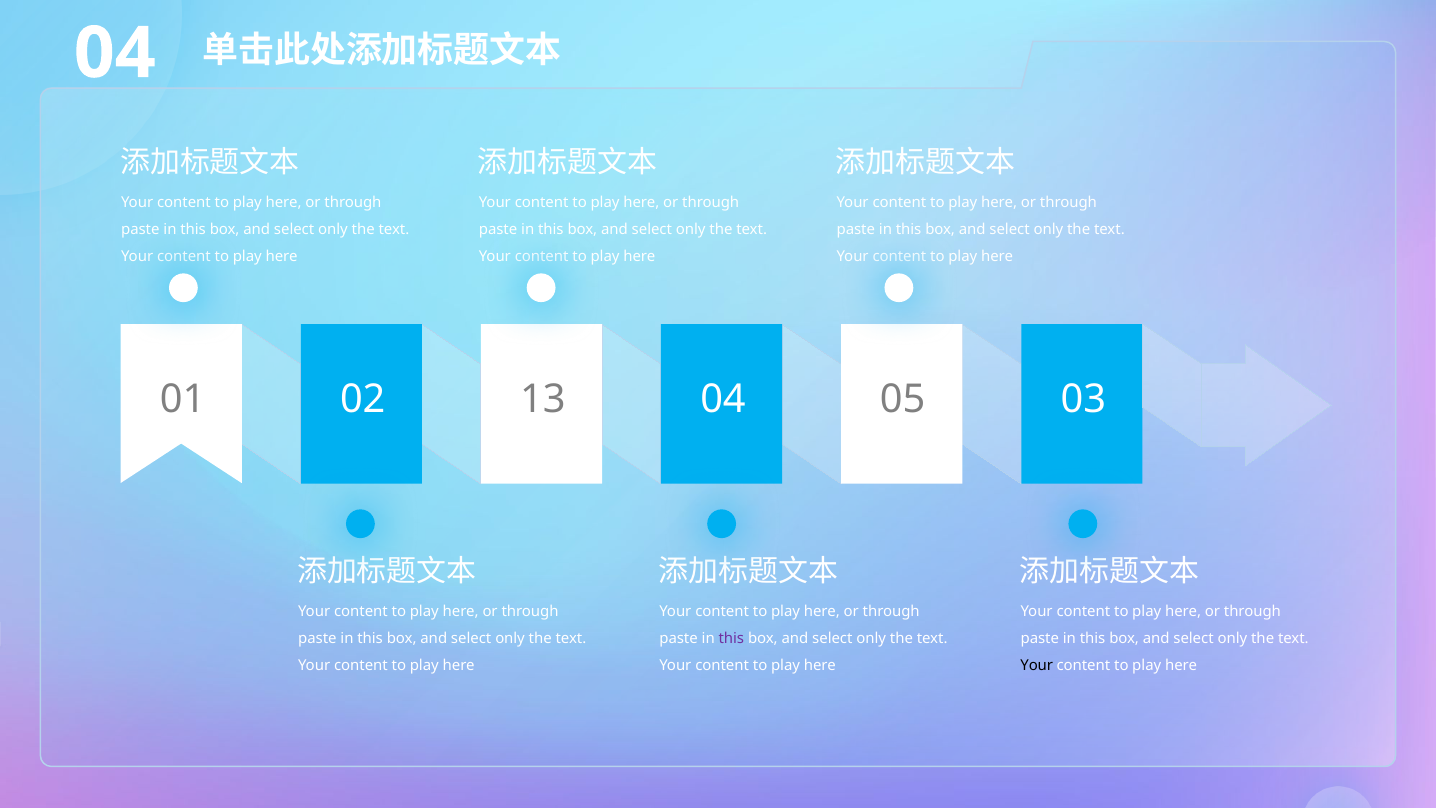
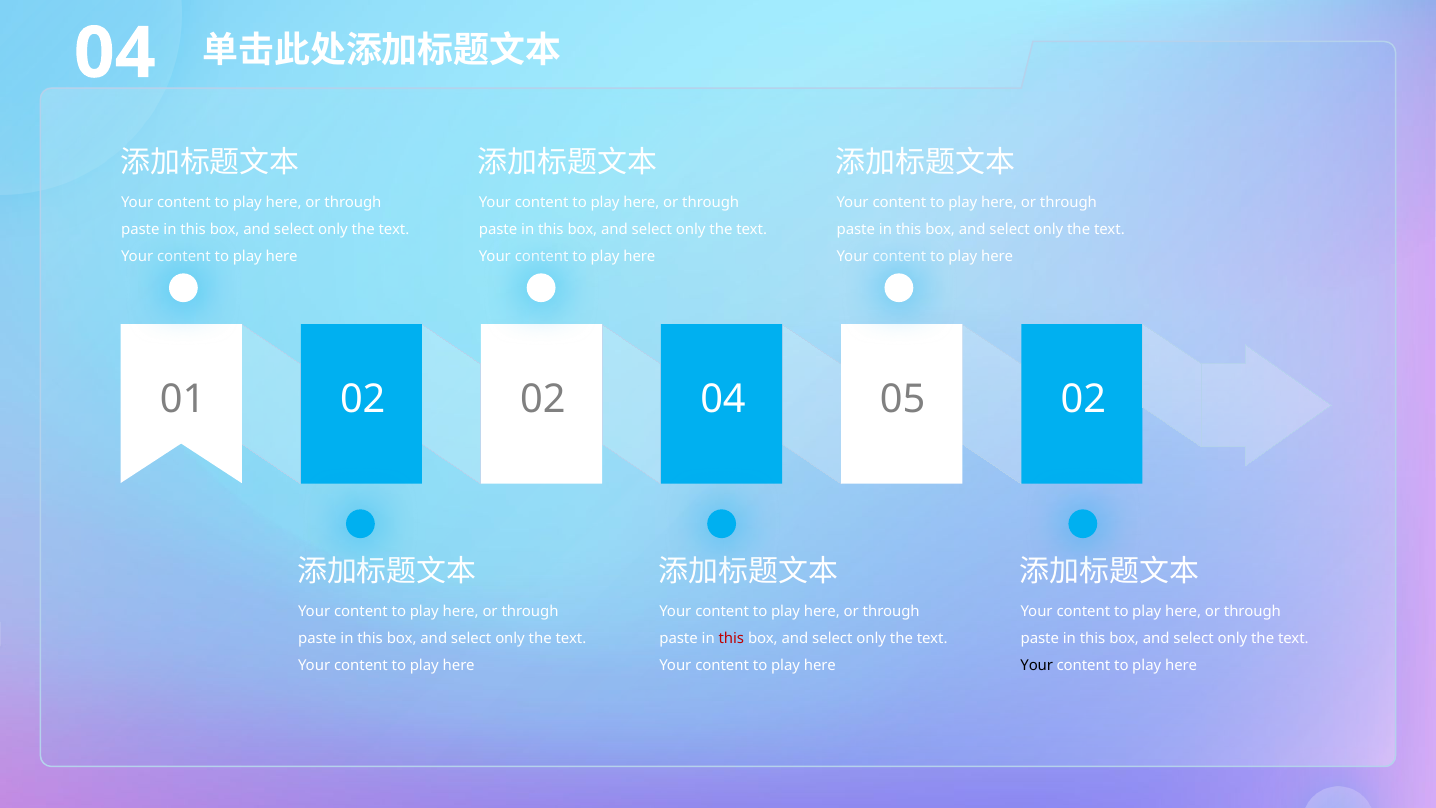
02 13: 13 -> 02 (543, 399)
05 03: 03 -> 02 (1083, 399)
this colour: purple -> red (731, 638)
